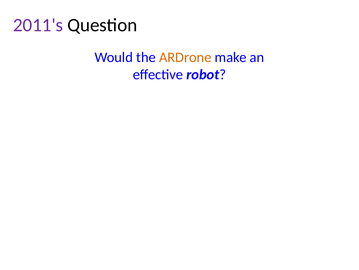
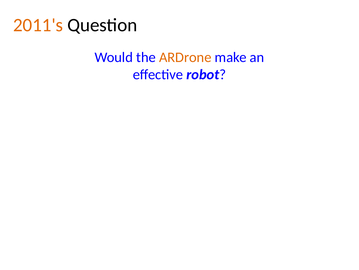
2011's colour: purple -> orange (38, 25)
